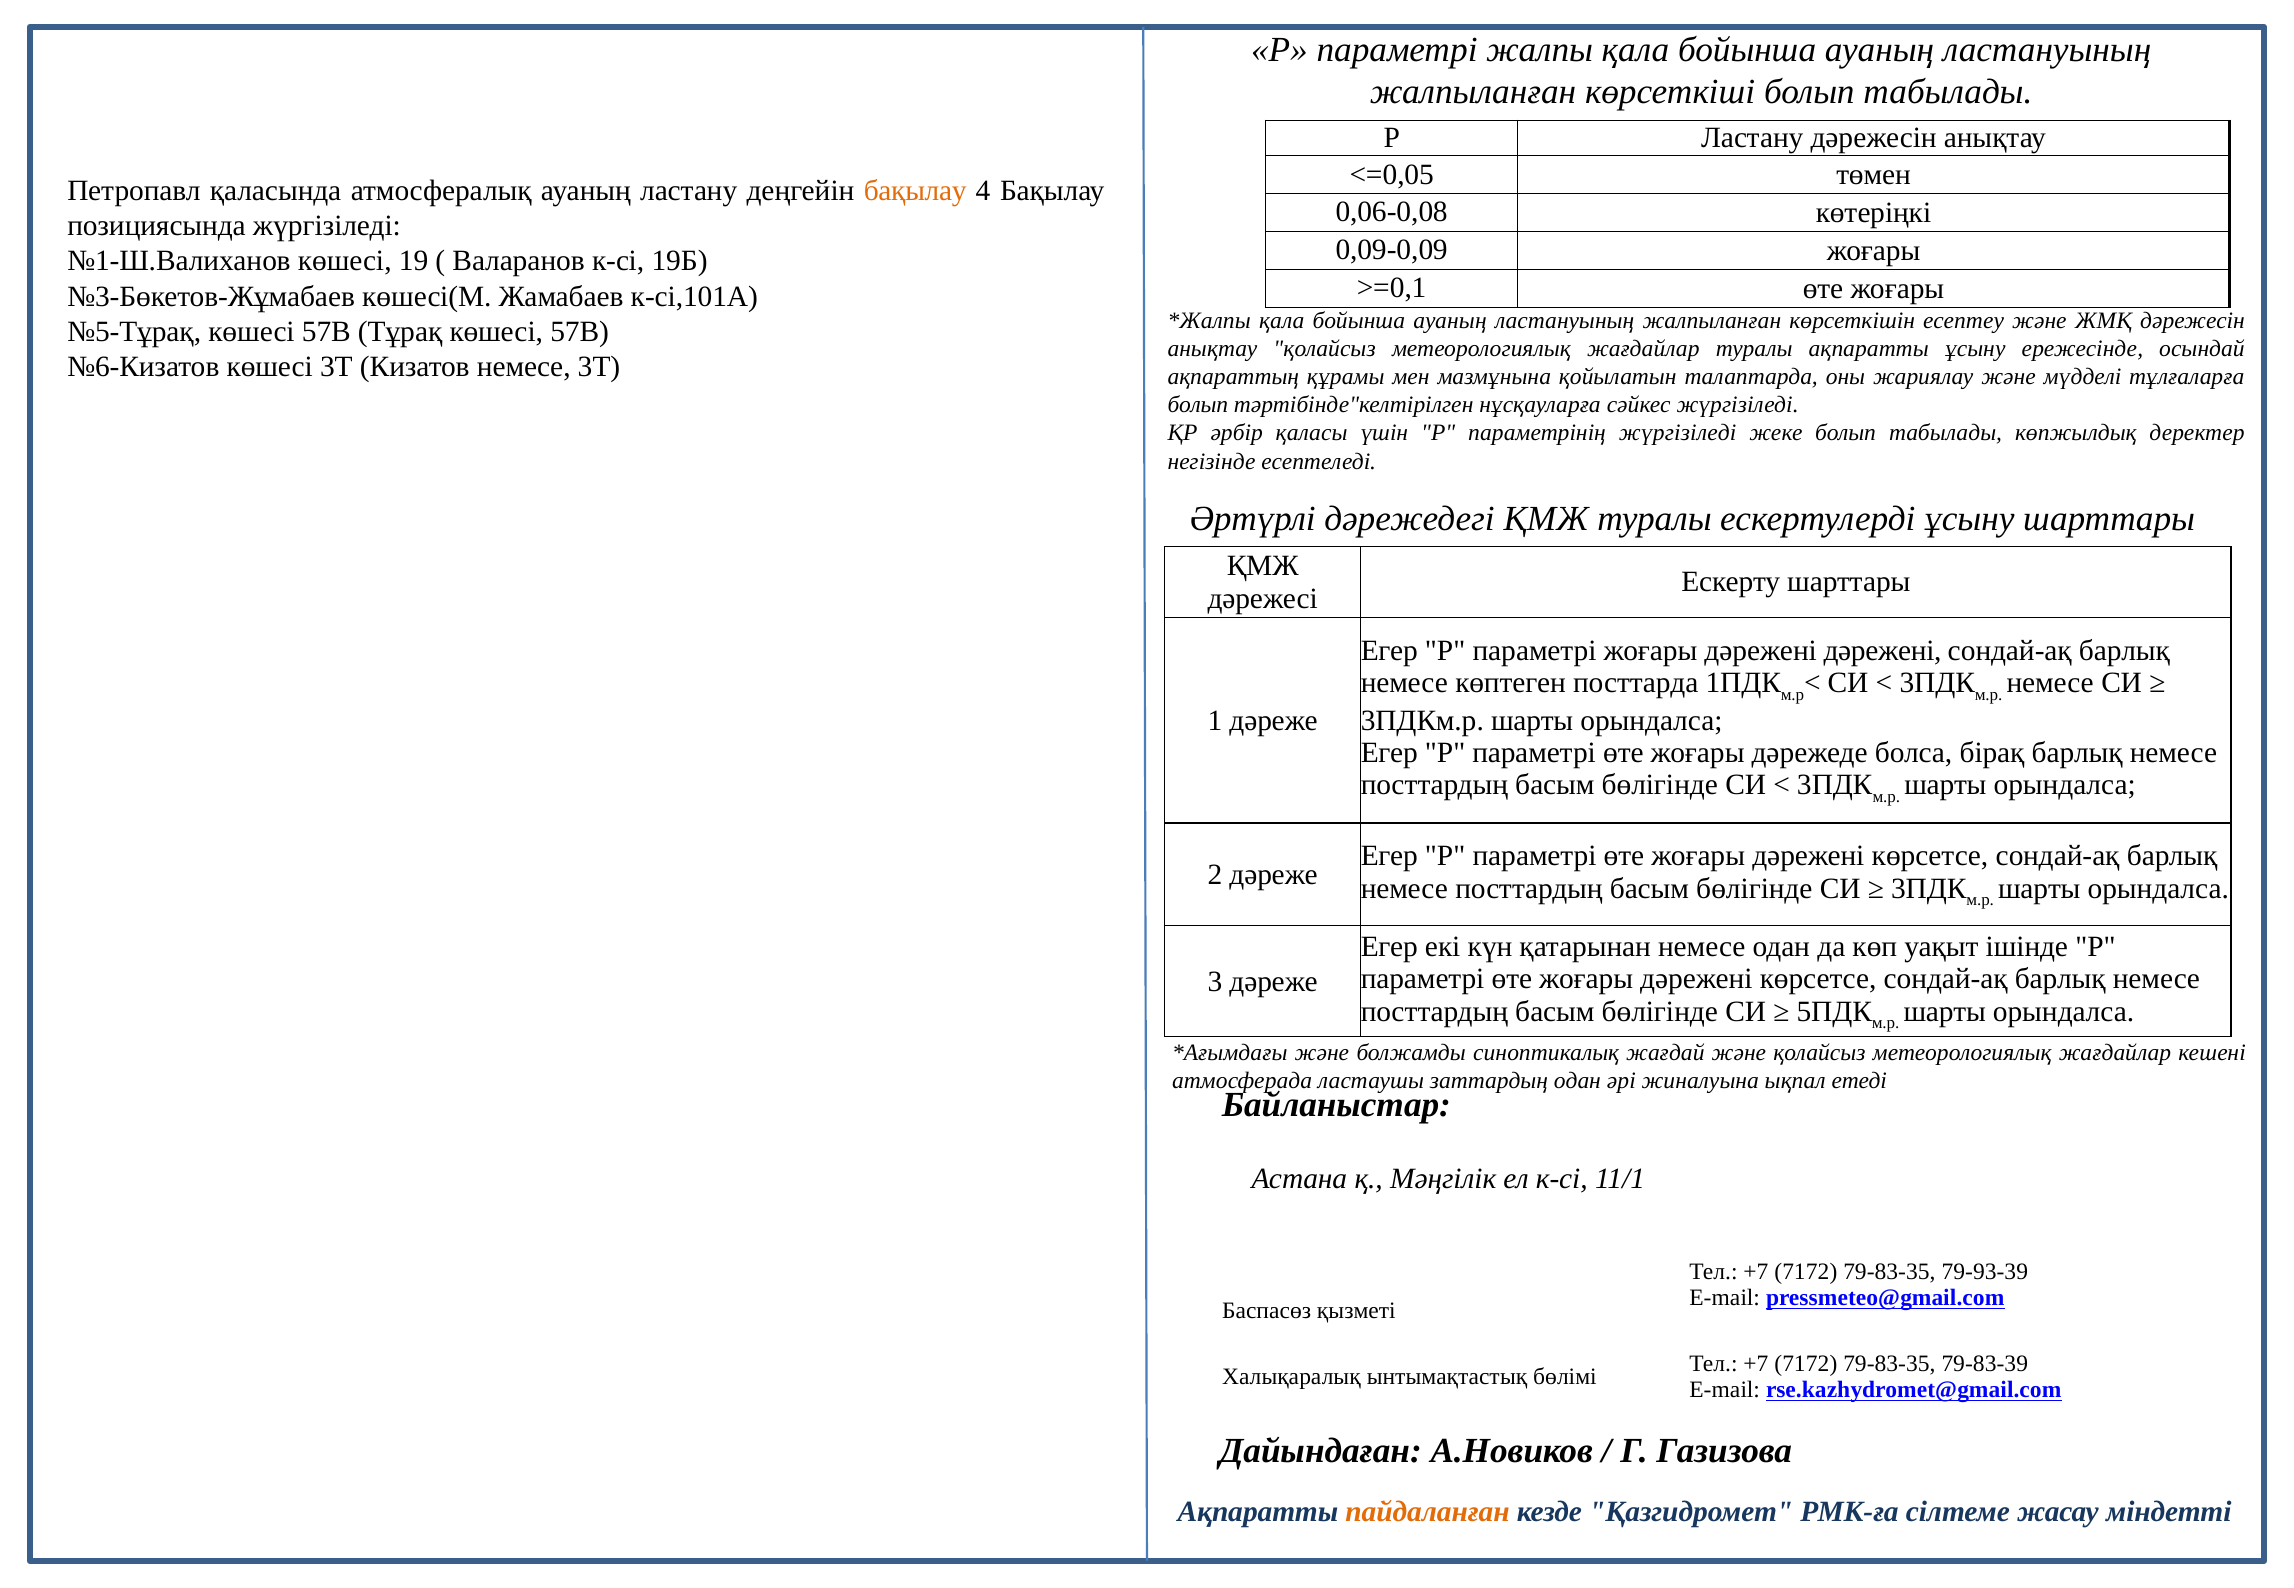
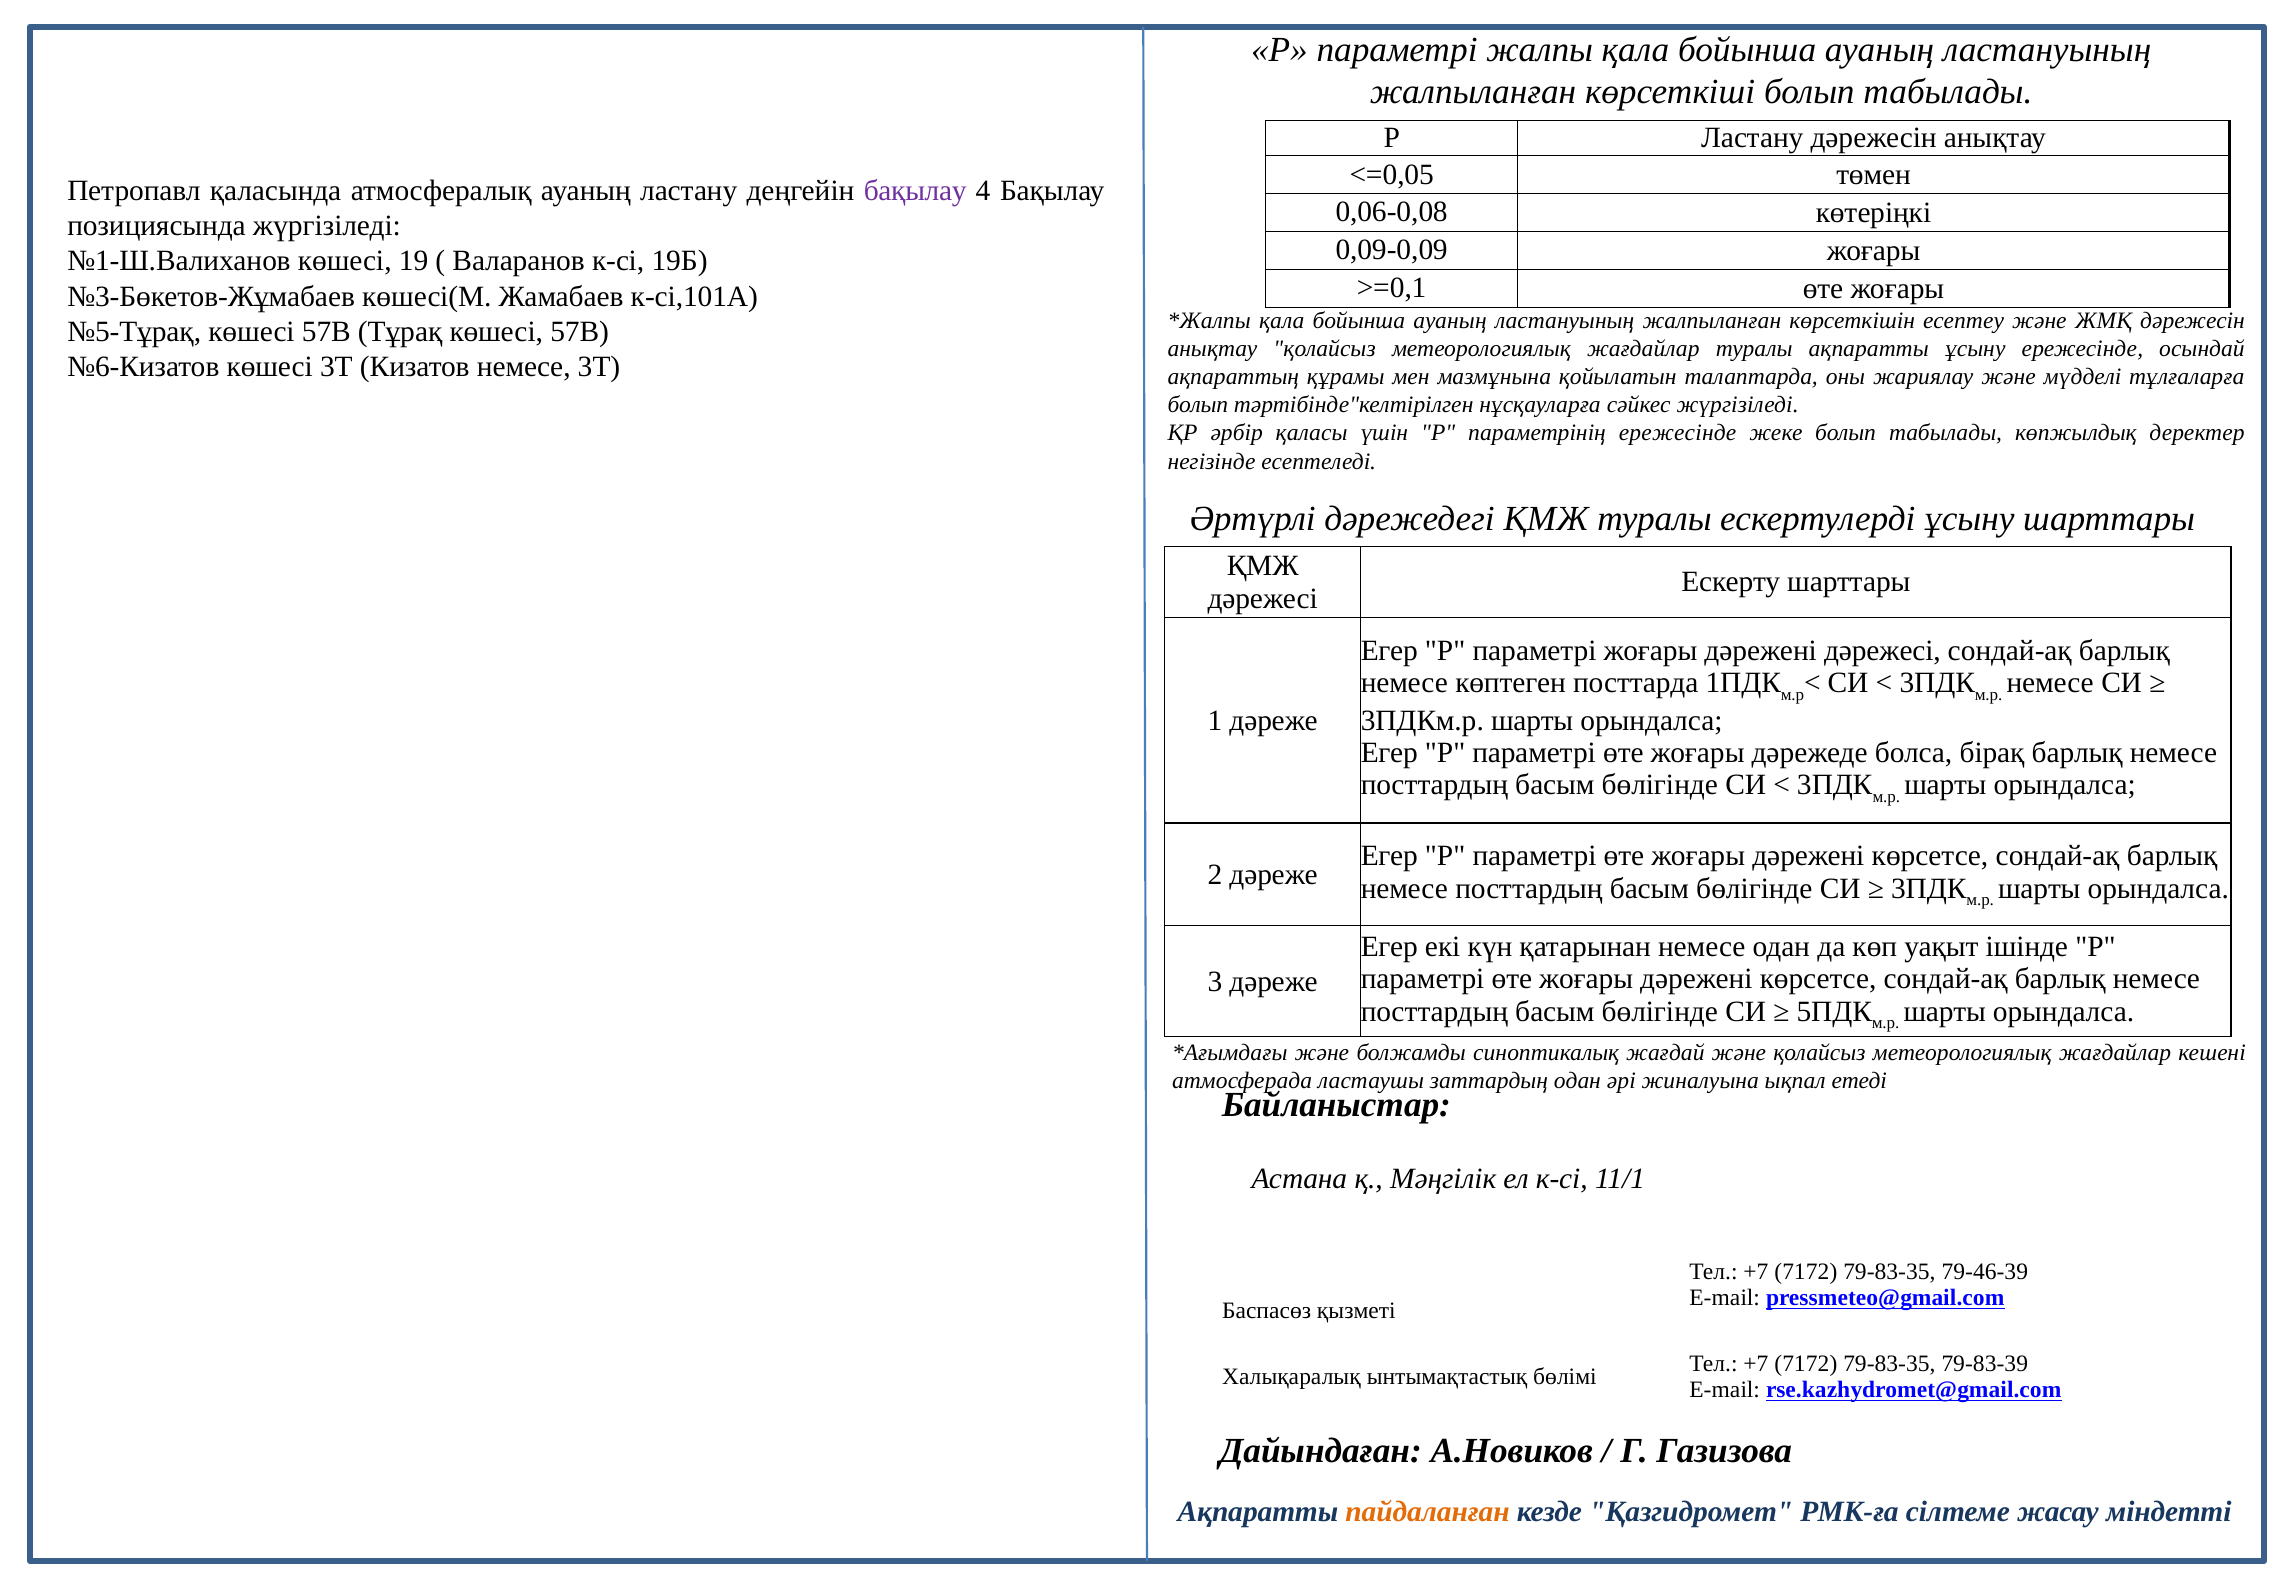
бақылау colour: orange -> purple (915, 190)
параметрінің жүргізіледі: жүргізіледі -> ережесінде (1678, 433)
дәрежені дәрежені: дәрежені -> дәрежесі (1882, 651)
79-93-39: 79-93-39 -> 79-46-39 (1985, 1272)
